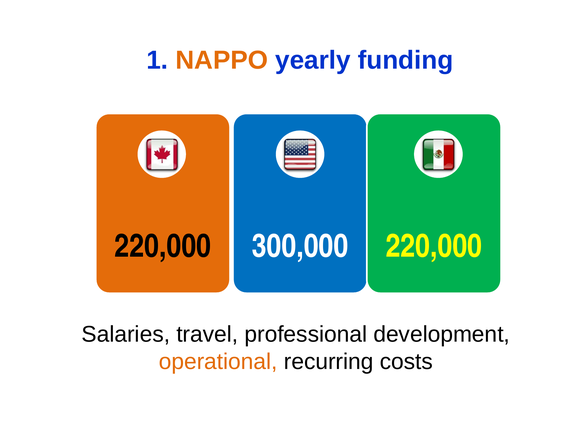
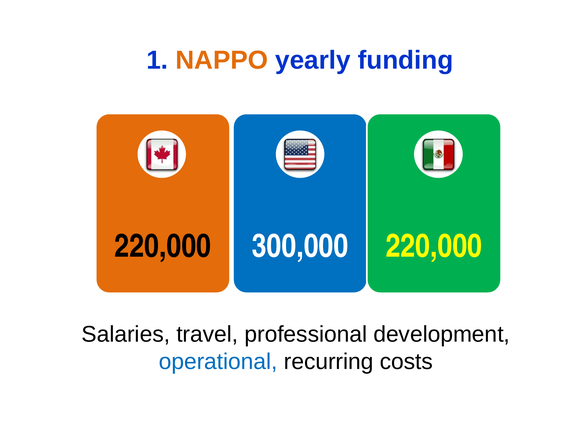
operational colour: orange -> blue (218, 362)
